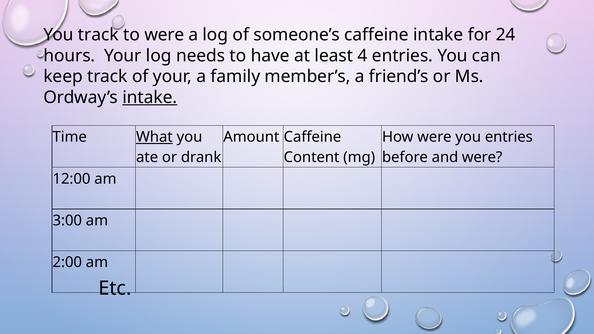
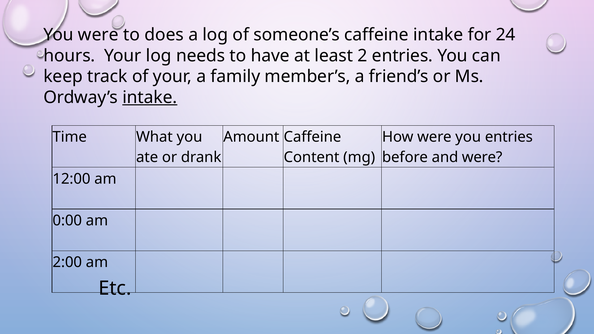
You track: track -> were (98, 35)
to were: were -> does (164, 35)
4: 4 -> 2 (363, 56)
What underline: present -> none (154, 137)
3:00: 3:00 -> 0:00 (67, 221)
